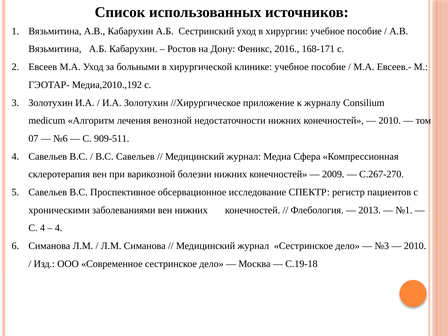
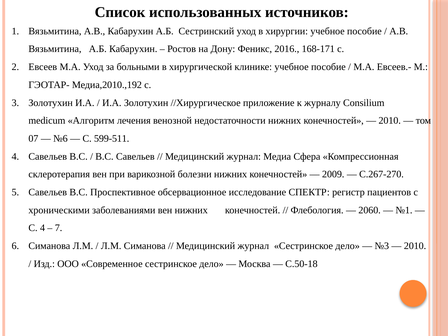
909-511: 909-511 -> 599-511 (112, 139)
2013: 2013 -> 2060 (370, 210)
4: 4 -> 7 (59, 228)
С.19-18: С.19-18 -> С.50-18 (301, 264)
